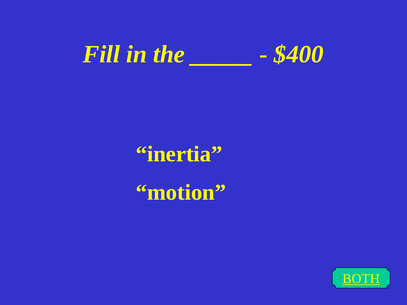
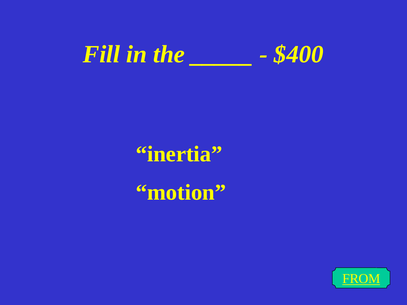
BOTH: BOTH -> FROM (361, 279)
